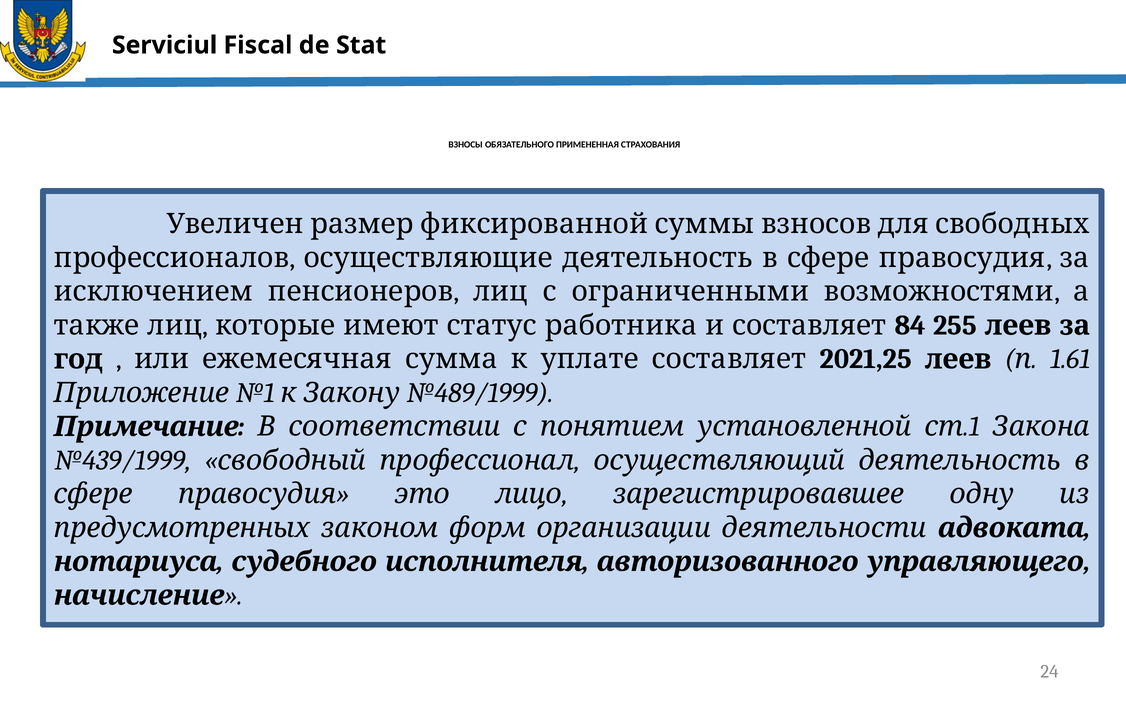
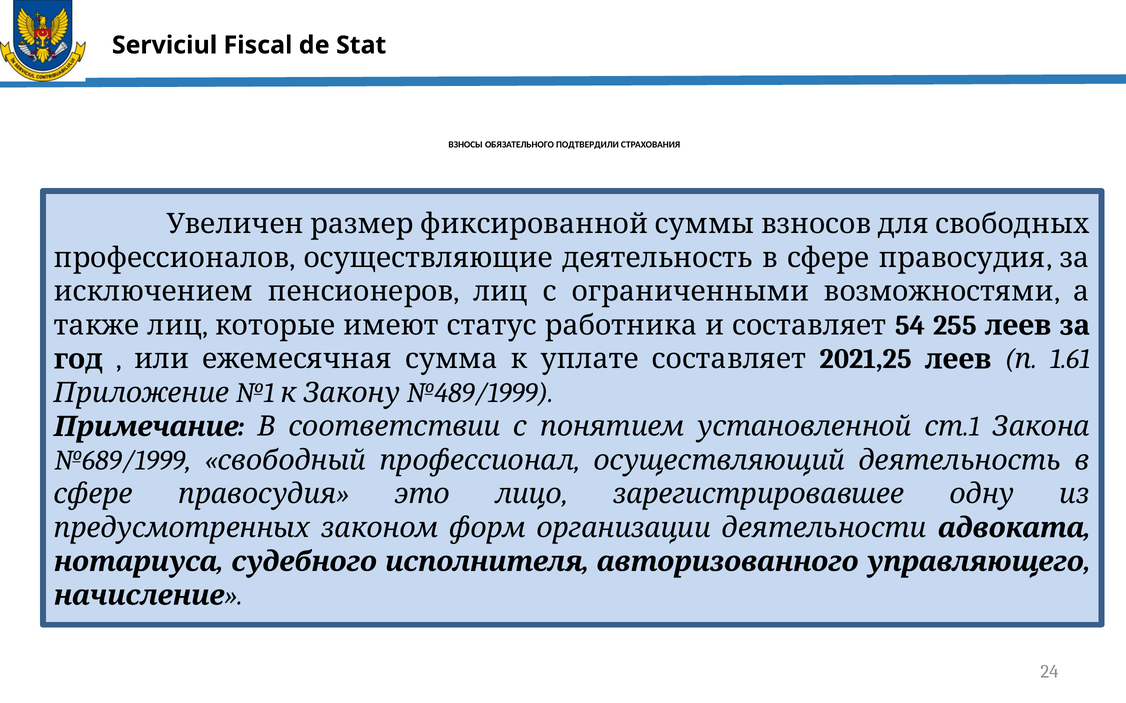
ПРИМЕНЕННАЯ: ПРИМЕНЕННАЯ -> ПОДТВЕРДИЛИ (587, 145)
84: 84 -> 54 (910, 326)
№439/1999: №439/1999 -> №689/1999 (123, 461)
